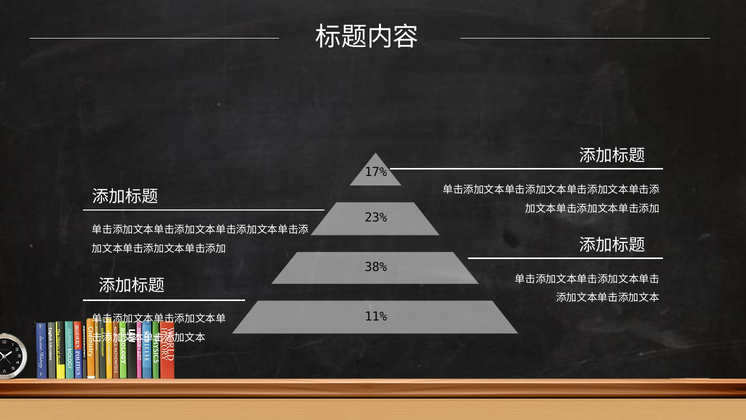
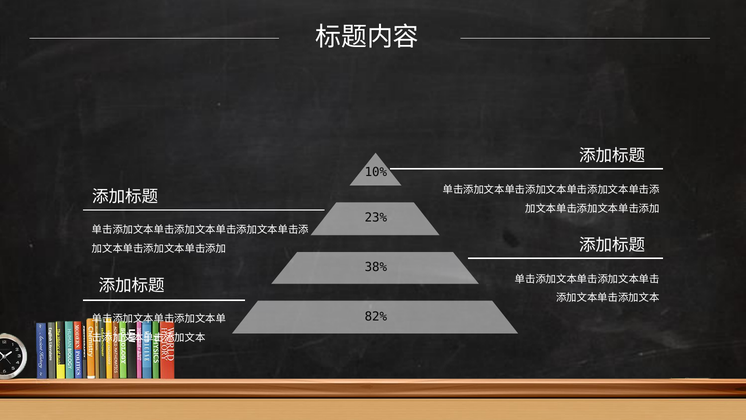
17%: 17% -> 10% (376, 172)
11%: 11% -> 82% (376, 316)
